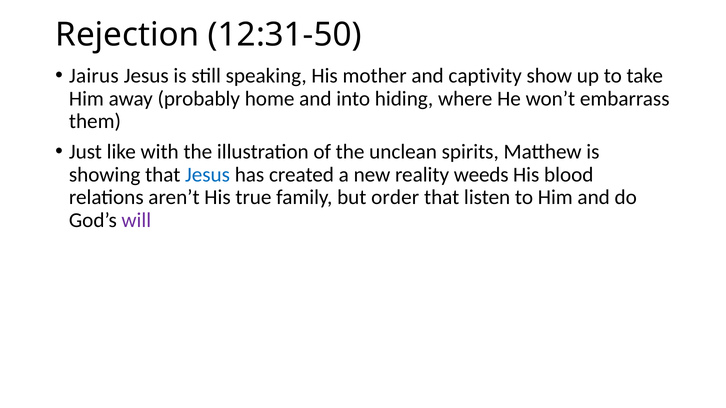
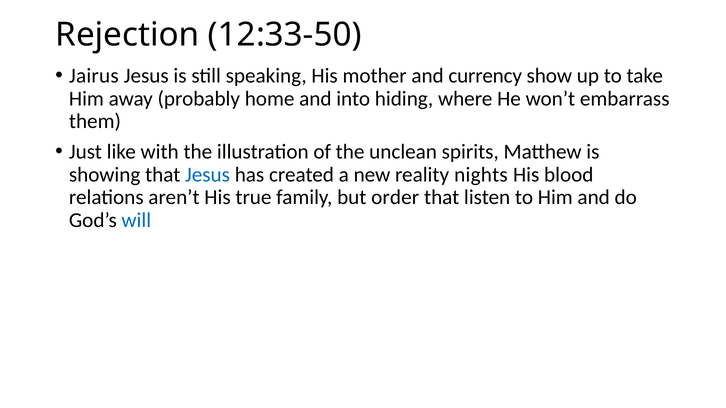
12:31-50: 12:31-50 -> 12:33-50 (285, 35)
captivity: captivity -> currency (485, 76)
weeds: weeds -> nights (481, 175)
will colour: purple -> blue (136, 220)
